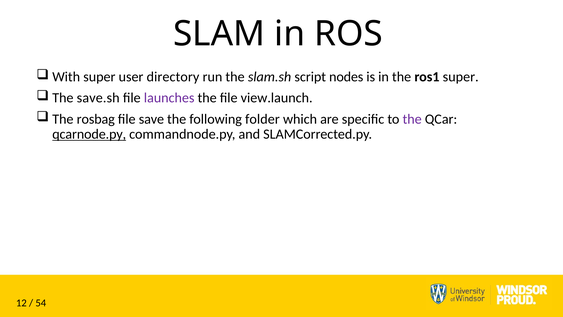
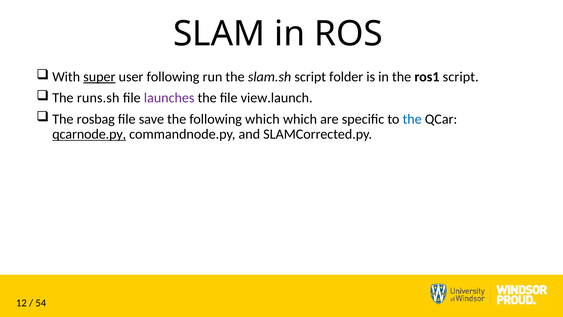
super underline: none -> present (99, 77)
user directory: directory -> following (173, 77)
nodes: nodes -> folder (346, 77)
ros1 super: super -> script (461, 77)
save.sh: save.sh -> runs.sh (98, 98)
following folder: folder -> which (262, 119)
the colour: purple -> blue (412, 119)
